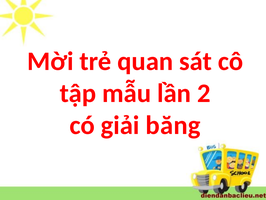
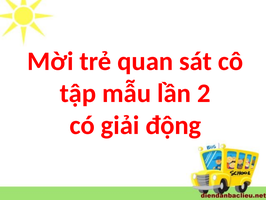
băng: băng -> động (173, 125)
